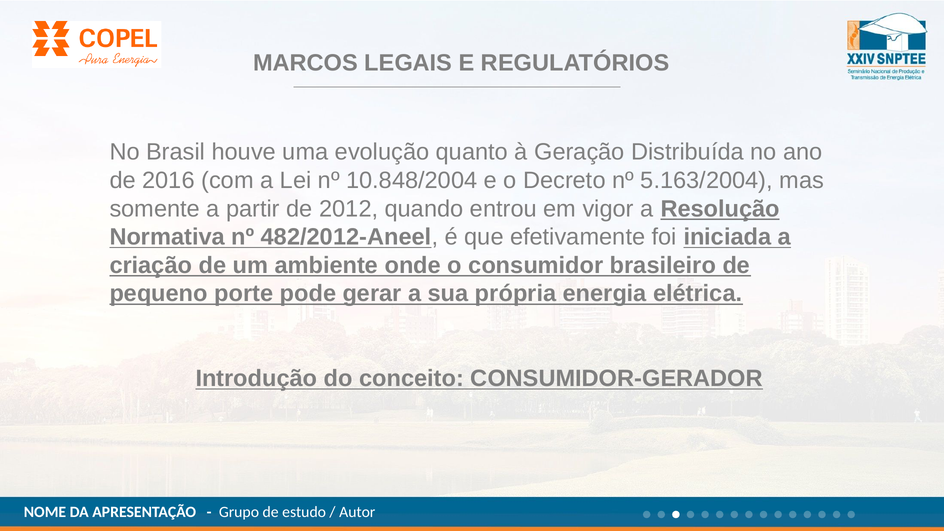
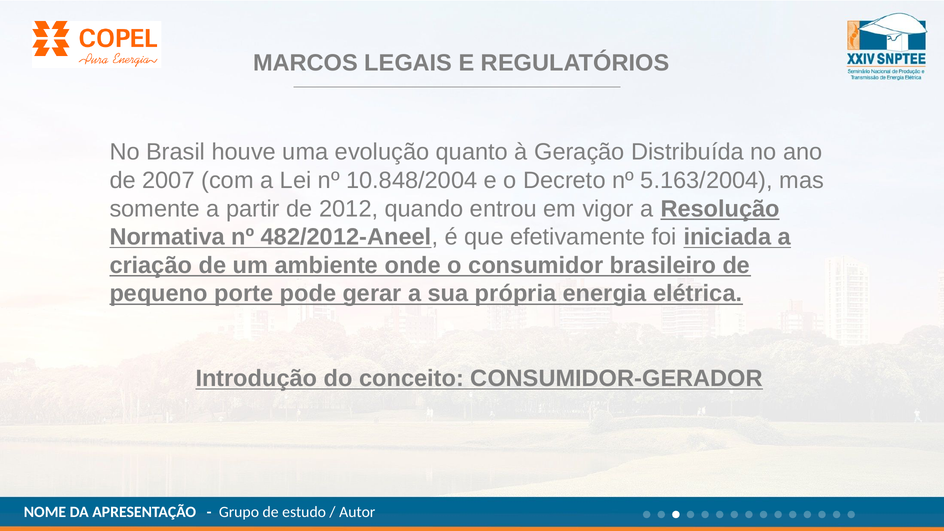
2016: 2016 -> 2007 (168, 180)
